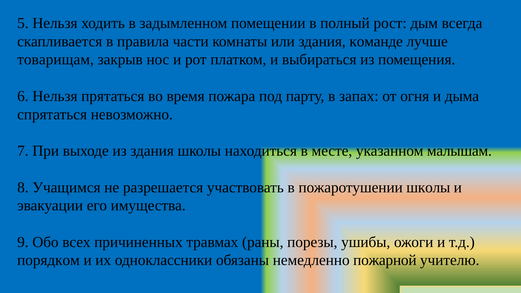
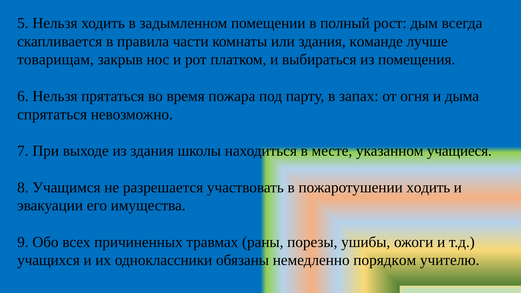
малышам: малышам -> учащиеся (459, 151)
пожаротушении школы: школы -> ходить (428, 187)
порядком: порядком -> учащихся (48, 260)
пожарной: пожарной -> порядком (385, 260)
